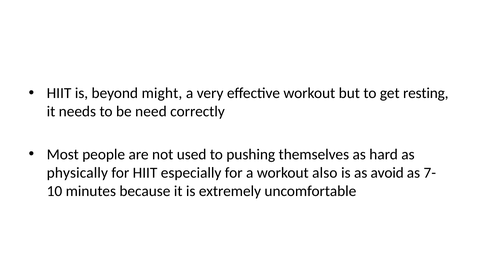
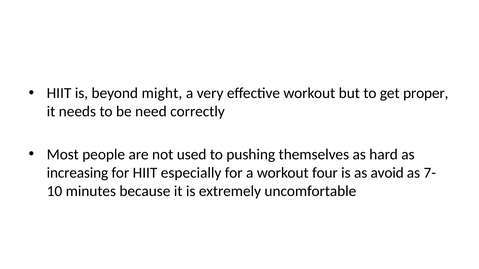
resting: resting -> proper (426, 93)
physically: physically -> increasing (77, 173)
also: also -> four (325, 173)
